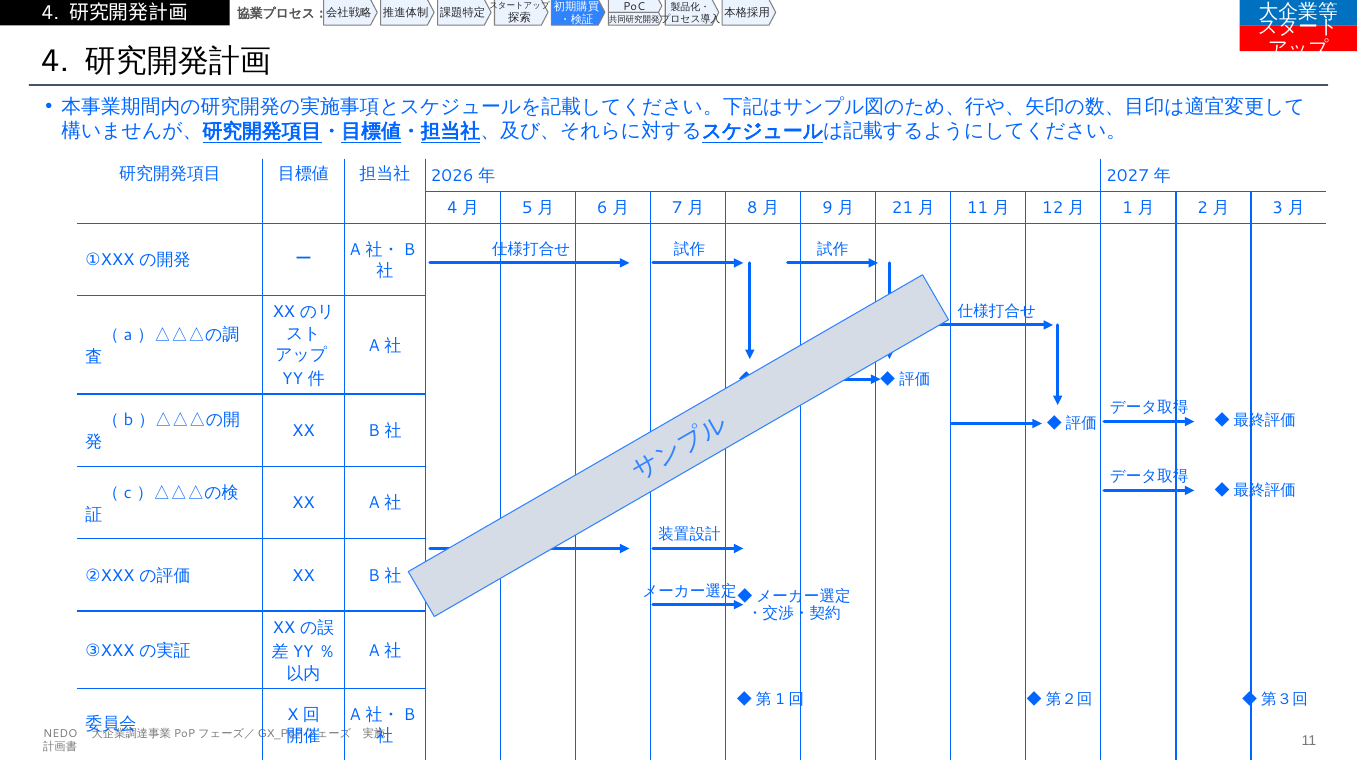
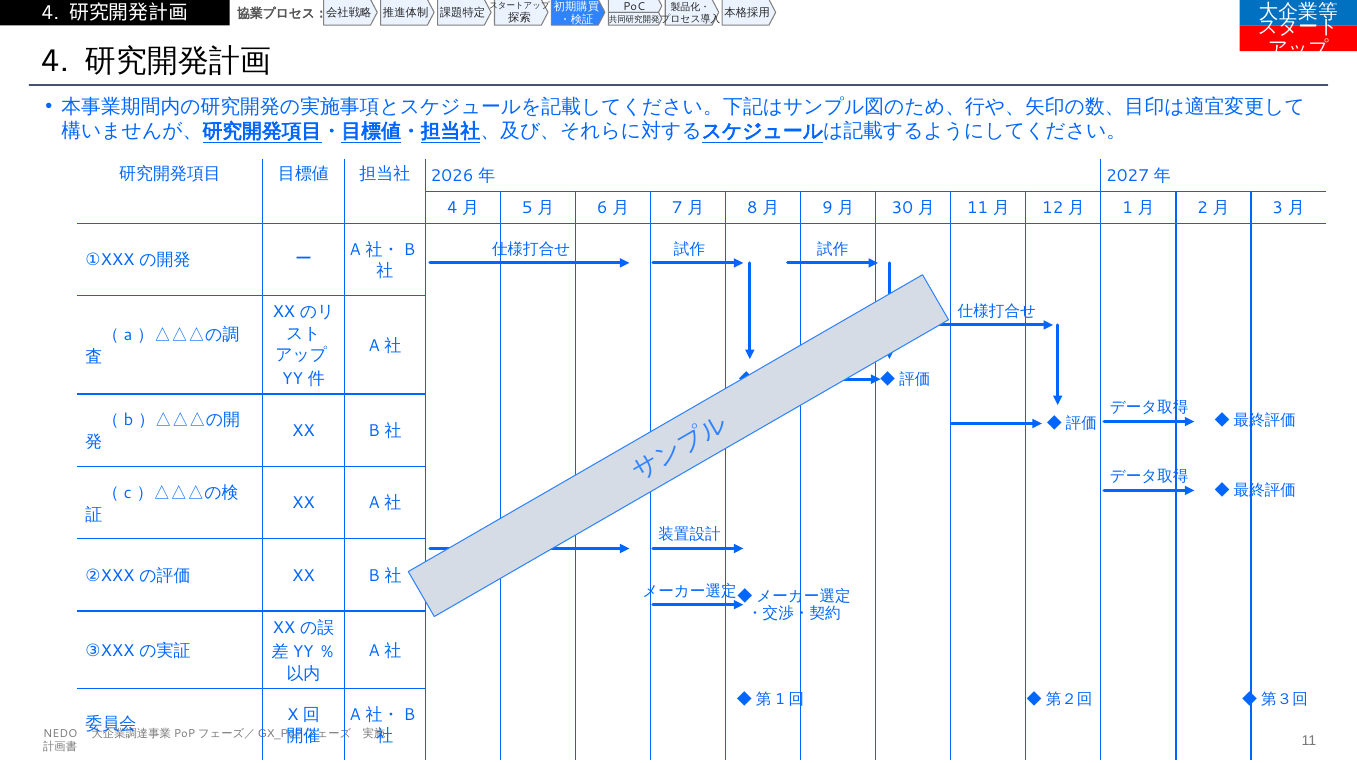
21: 21 -> 30 (902, 208)
